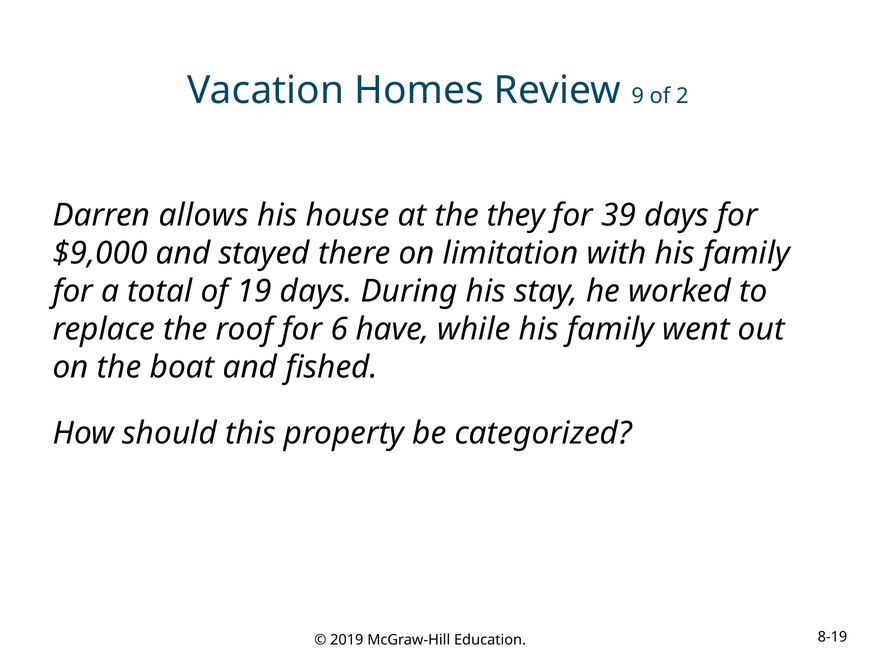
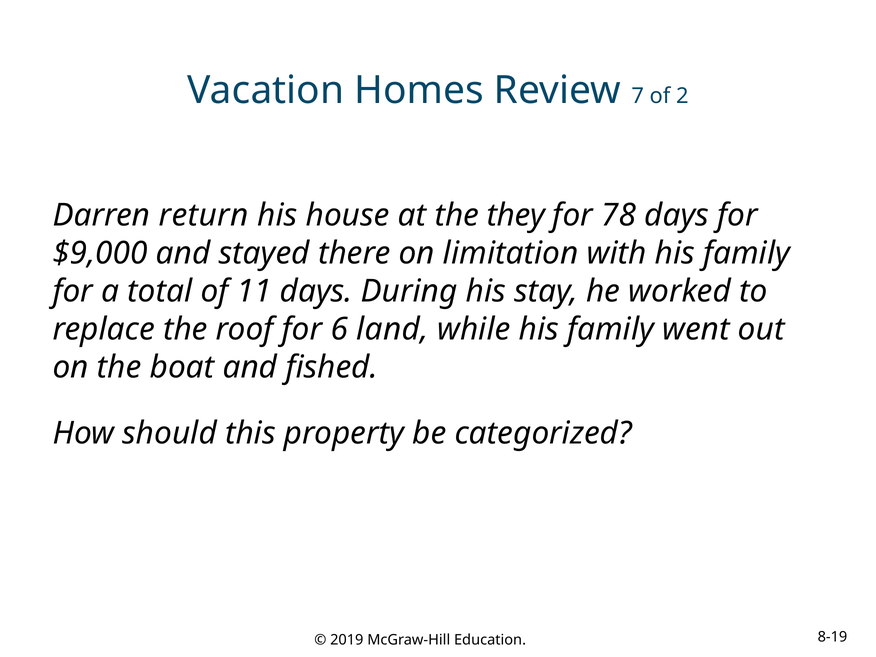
9: 9 -> 7 (638, 96)
allows: allows -> return (204, 215)
39: 39 -> 78 (619, 215)
19: 19 -> 11 (254, 291)
have: have -> land (392, 329)
